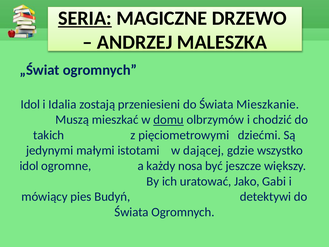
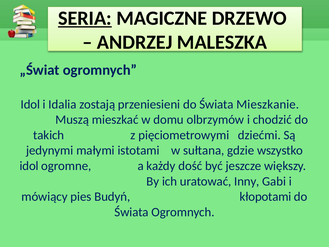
domu underline: present -> none (169, 120)
dającej: dającej -> sułtana (204, 150)
nosa: nosa -> dość (190, 166)
Jako: Jako -> Inny (247, 181)
detektywi: detektywi -> kłopotami (266, 196)
